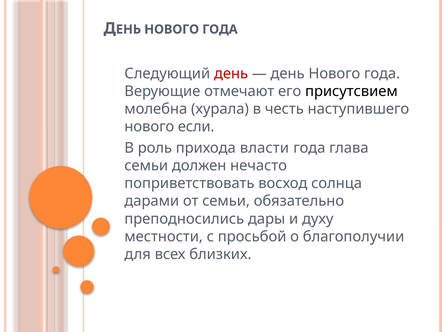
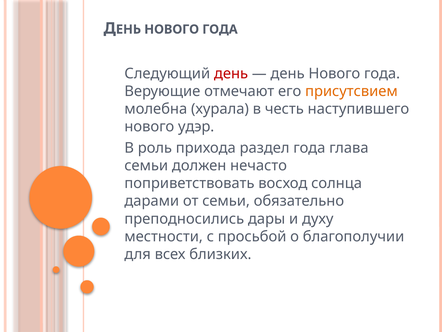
присутсвием colour: black -> orange (351, 91)
если: если -> удэр (196, 126)
власти: власти -> раздел (265, 148)
